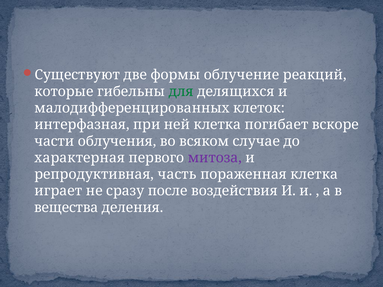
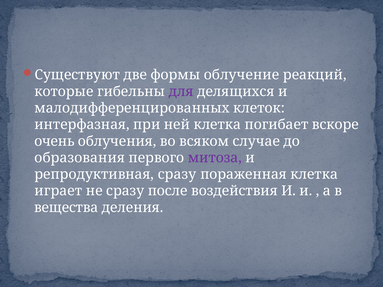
для colour: green -> purple (181, 92)
части: части -> очень (54, 141)
характерная: характерная -> образования (80, 158)
репродуктивная часть: часть -> сразу (177, 174)
